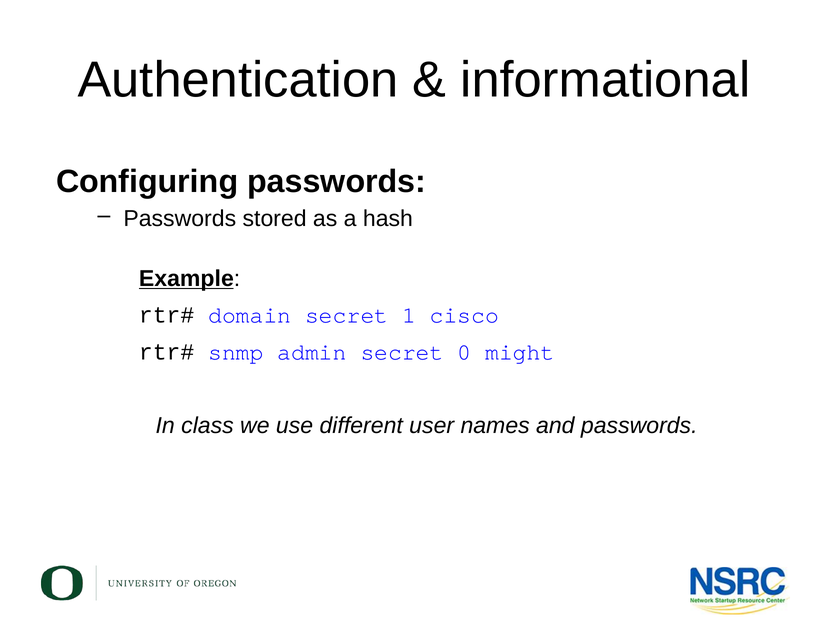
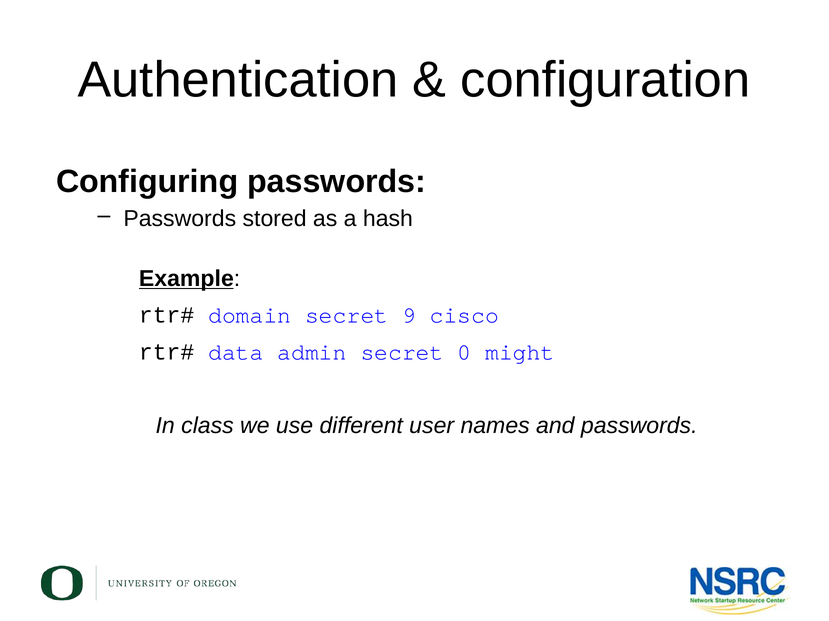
informational: informational -> configuration (605, 80)
1: 1 -> 9 (409, 316)
snmp: snmp -> data (236, 352)
